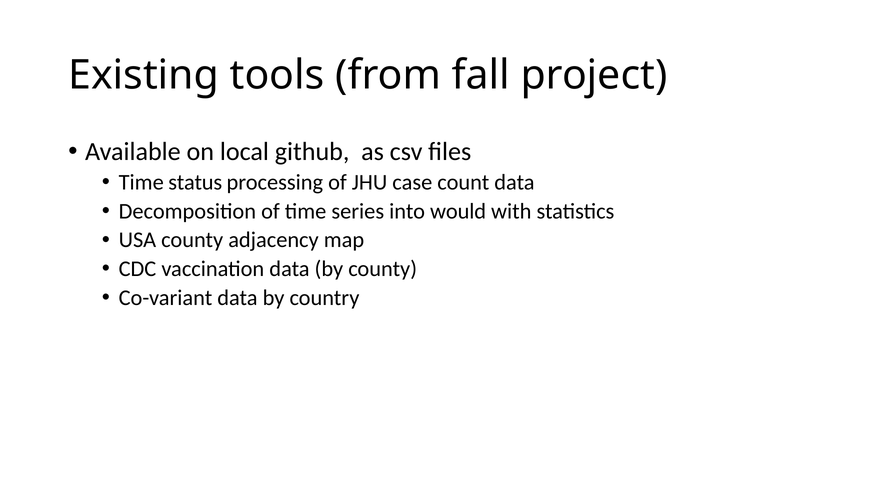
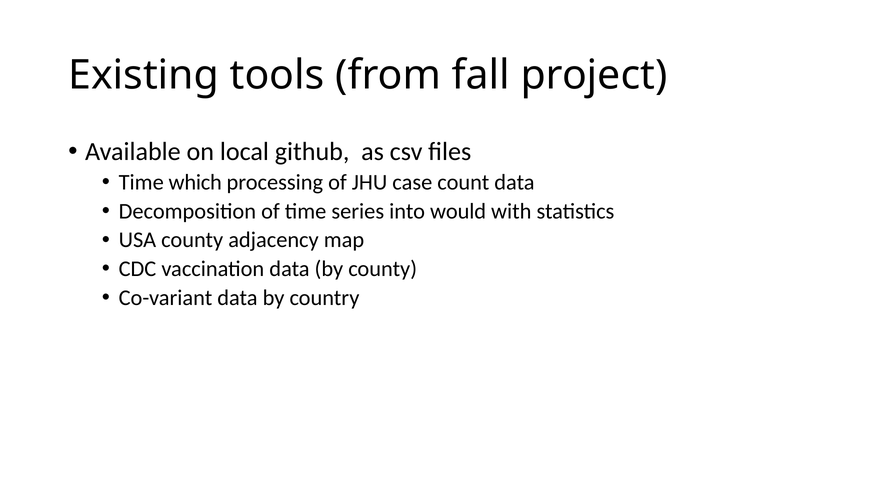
status: status -> which (195, 182)
